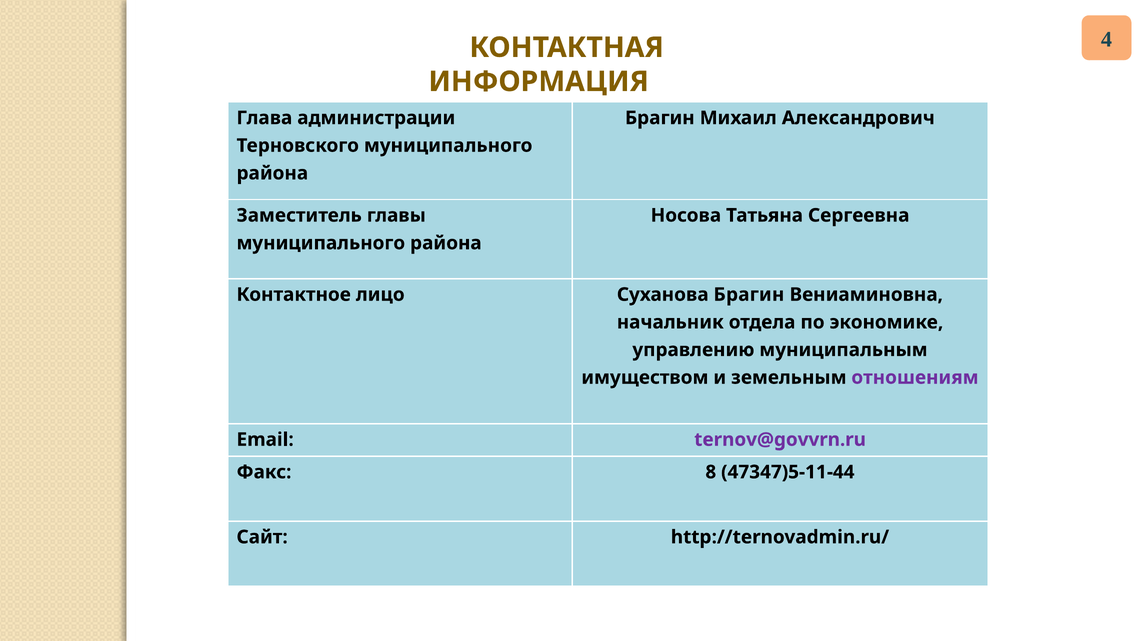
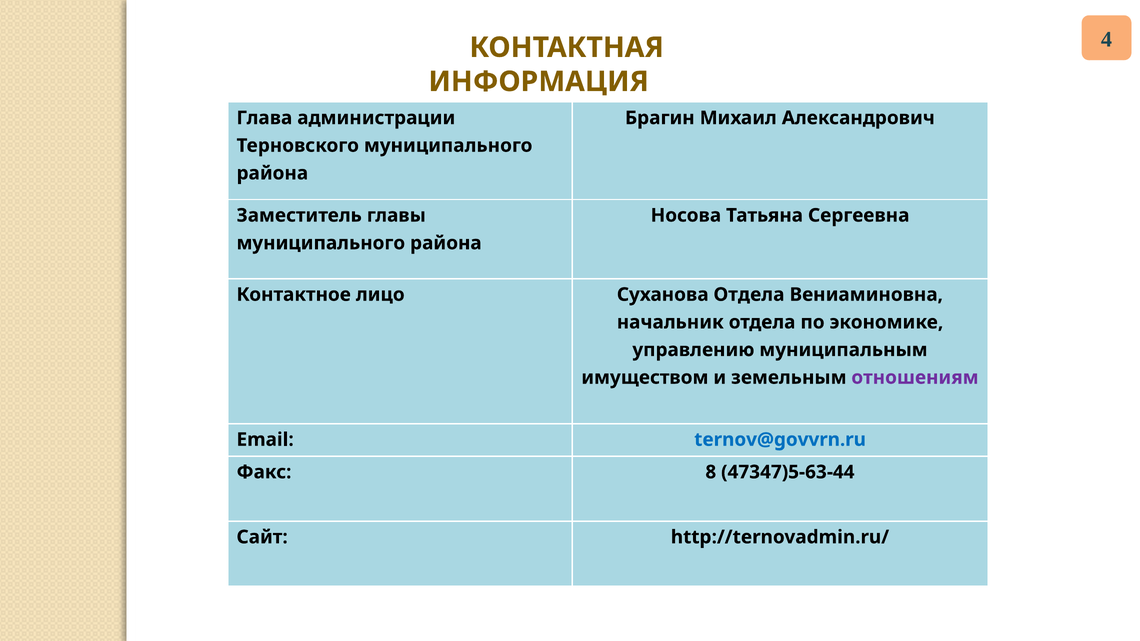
Суханова Брагин: Брагин -> Отдела (749, 295)
ternov@govvrn.ru colour: purple -> blue (780, 440)
47347)5-11-44: 47347)5-11-44 -> 47347)5-63-44 (788, 472)
